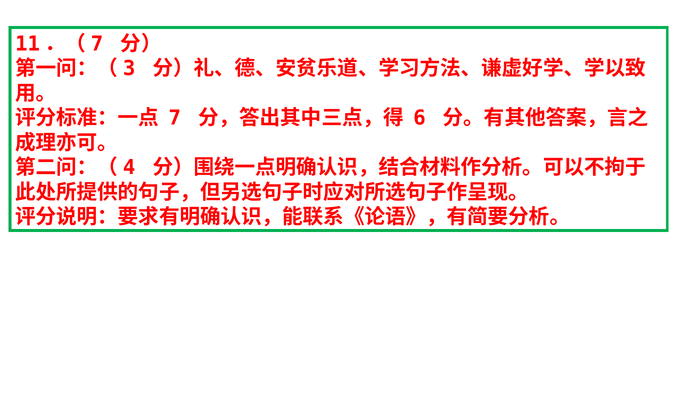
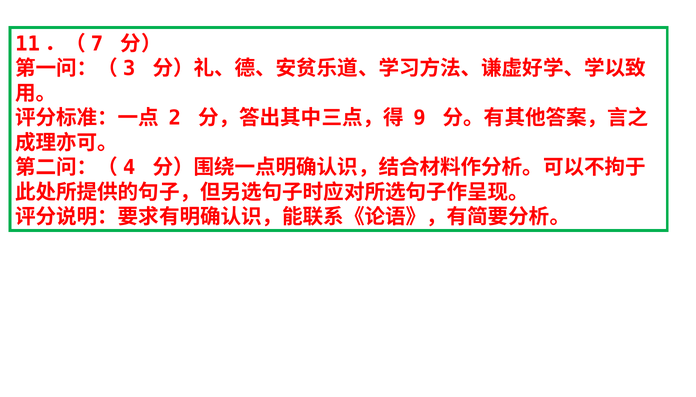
7: 7 -> 2 (175, 118)
6: 6 -> 9 (419, 118)
